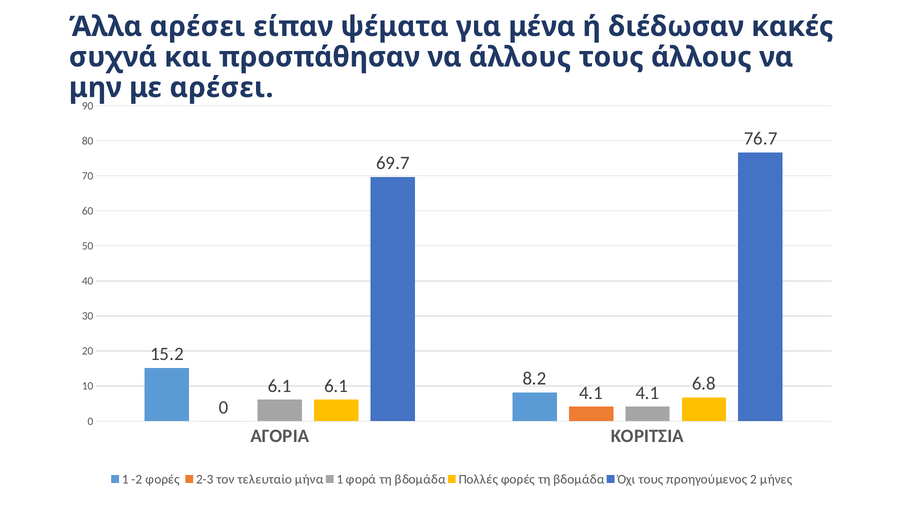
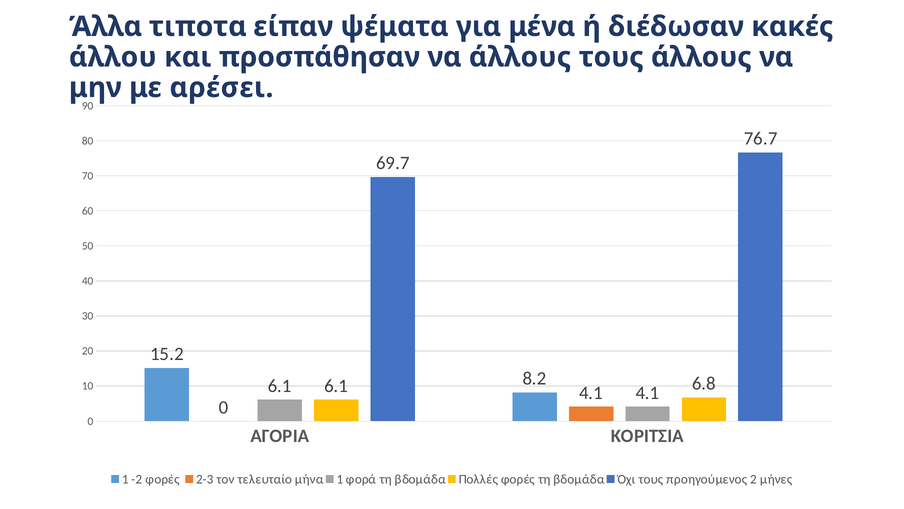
Άλλα αρέσει: αρέσει -> τιποτα (198, 27)
συχνά: συχνά -> άλλου (113, 57)
